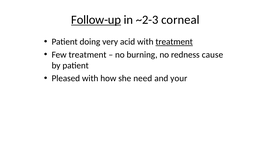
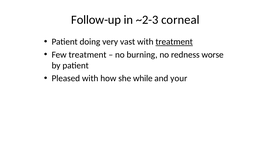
Follow-up underline: present -> none (96, 20)
acid: acid -> vast (128, 42)
cause: cause -> worse (213, 54)
need: need -> while (143, 78)
